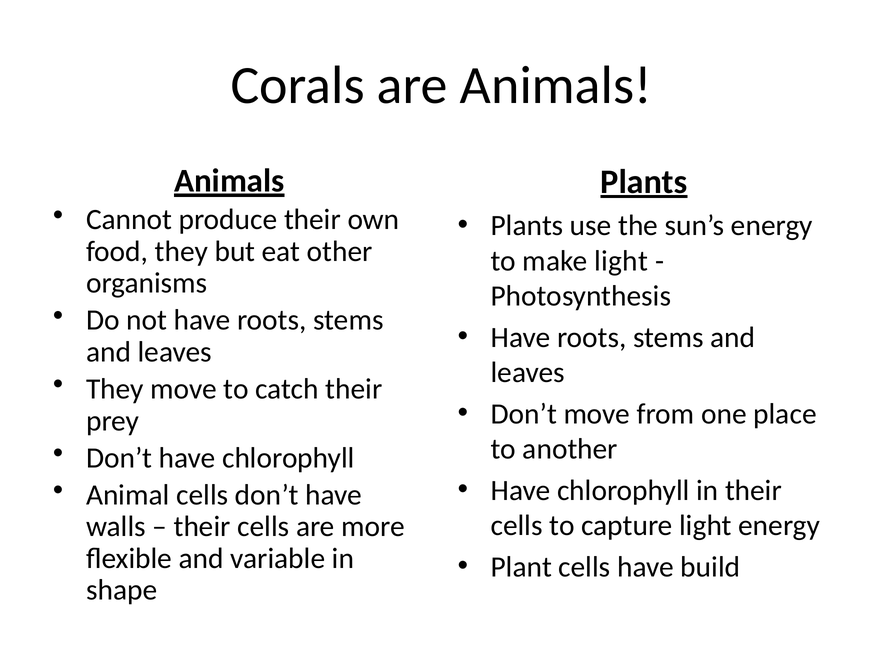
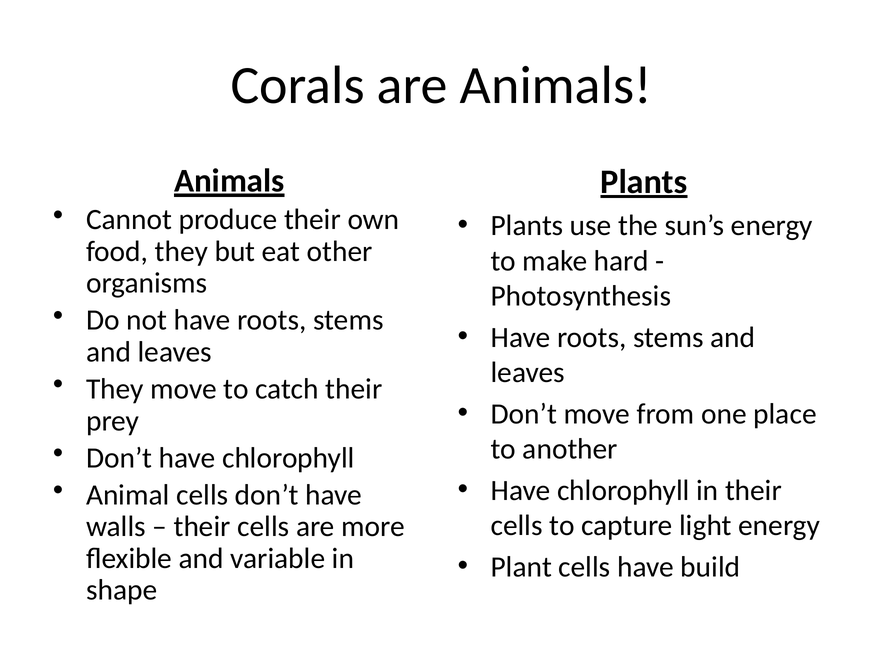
make light: light -> hard (621, 261)
